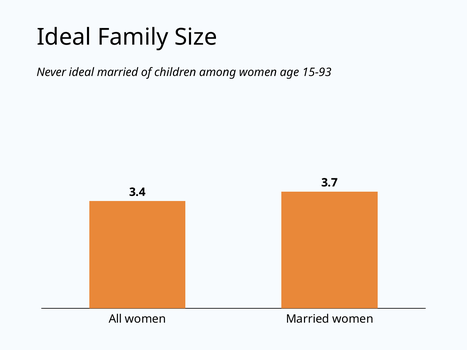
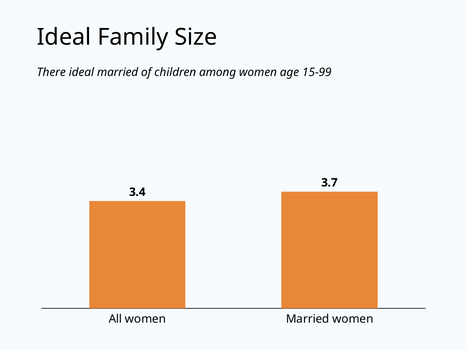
Never: Never -> There (51, 72)
15-93: 15-93 -> 15-99 (317, 72)
